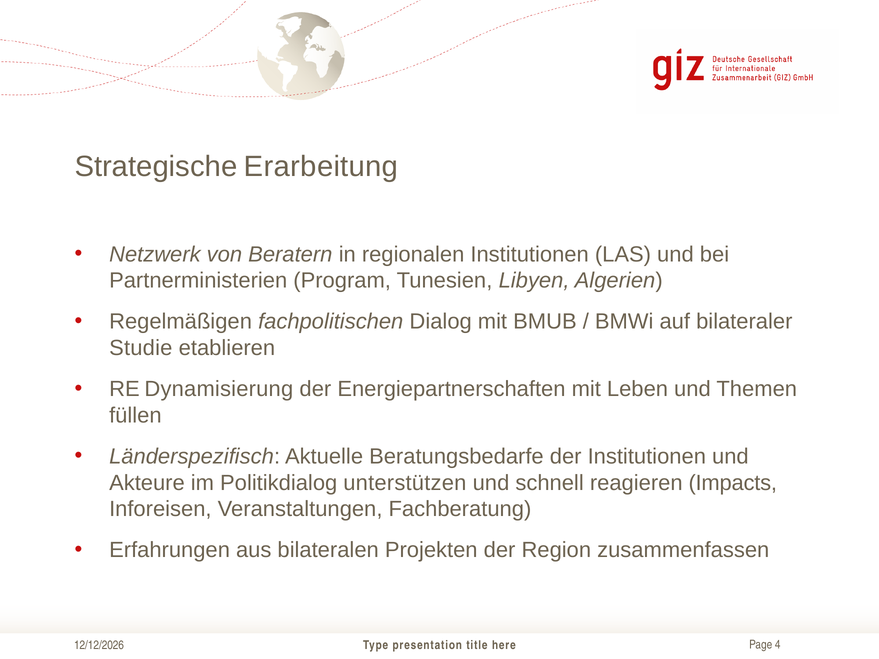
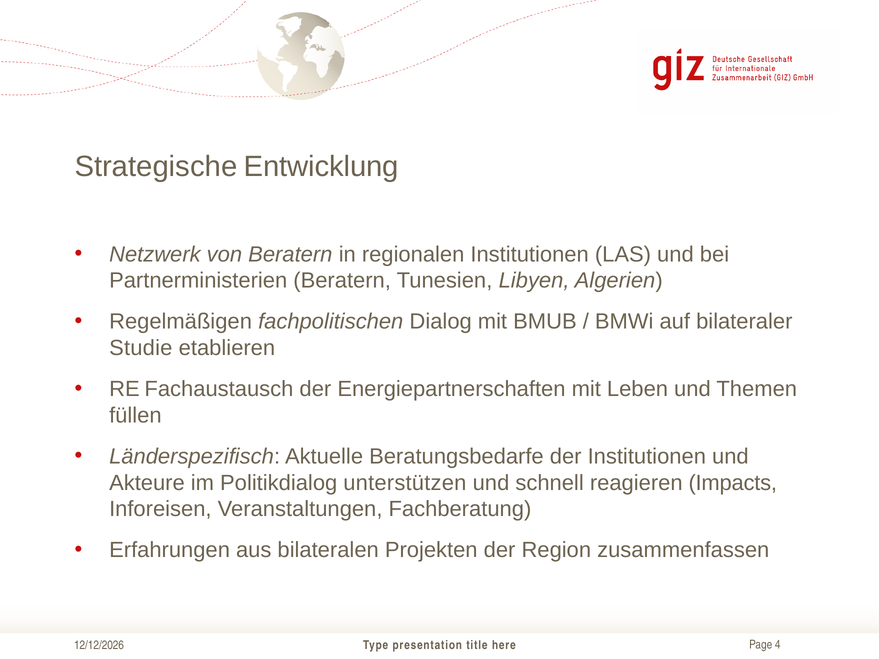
Erarbeitung: Erarbeitung -> Entwicklung (321, 167)
Partnerministerien Program: Program -> Beratern (342, 281)
Dynamisierung: Dynamisierung -> Fachaustausch (219, 389)
